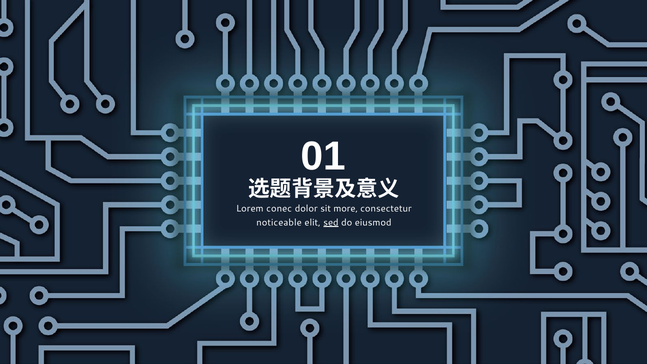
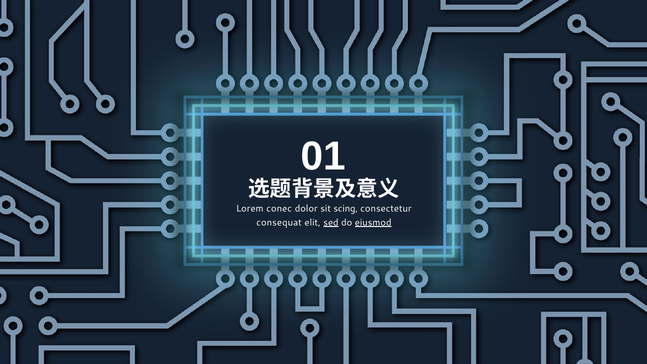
more: more -> scing (346, 209)
noticeable: noticeable -> consequat (279, 222)
eiusmod underline: none -> present (373, 222)
